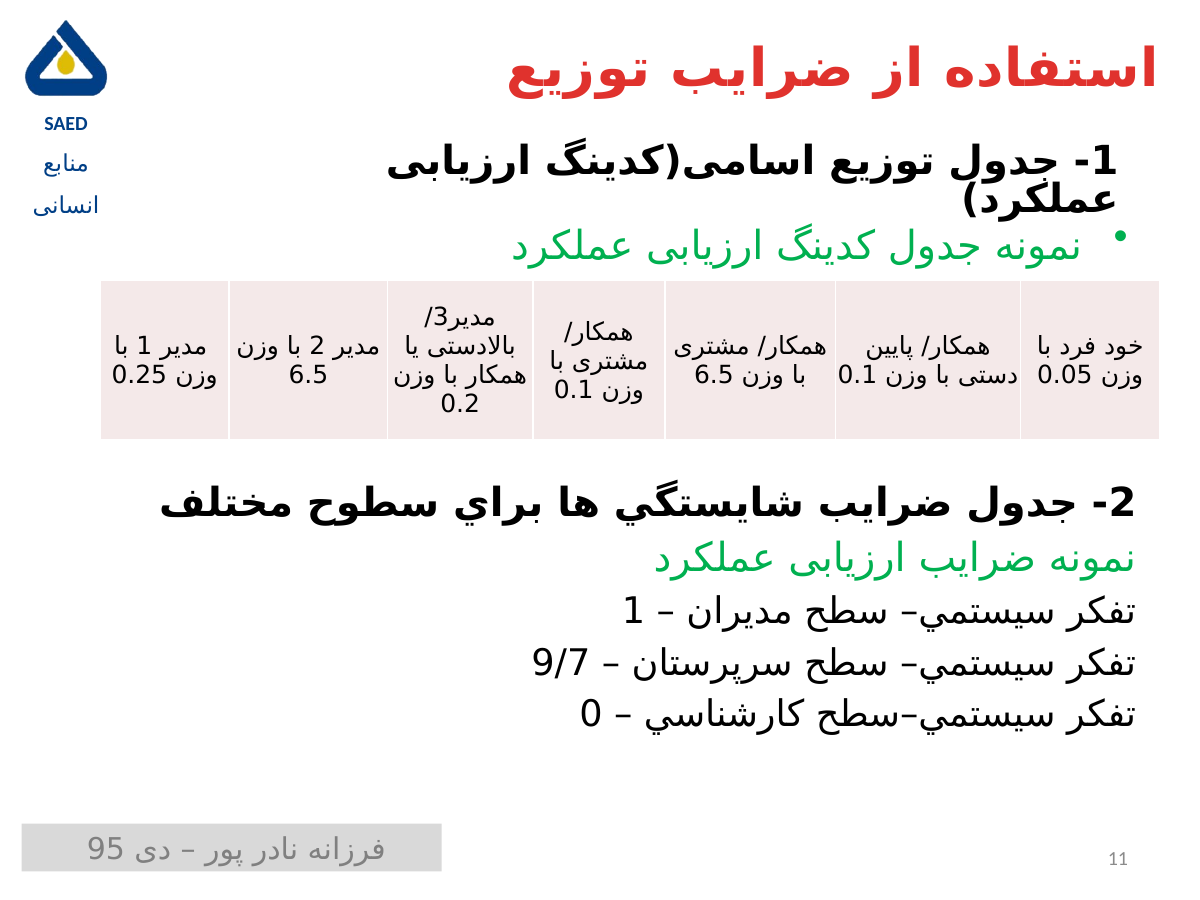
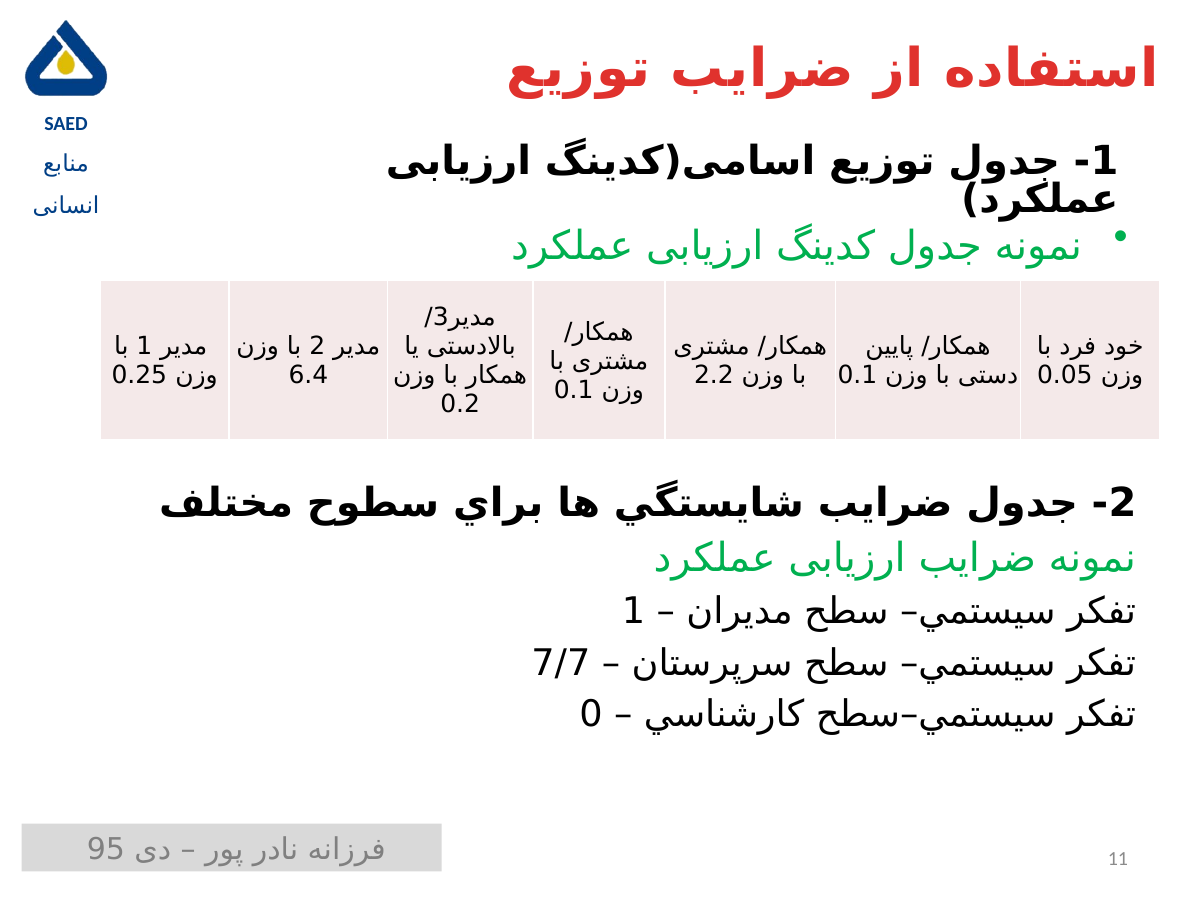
6.5: 6.5 -> 6.4 (308, 375)
6.5: 6.5 -> 2.2 (714, 375)
9/7: 9/7 -> 7/7 (561, 663)
